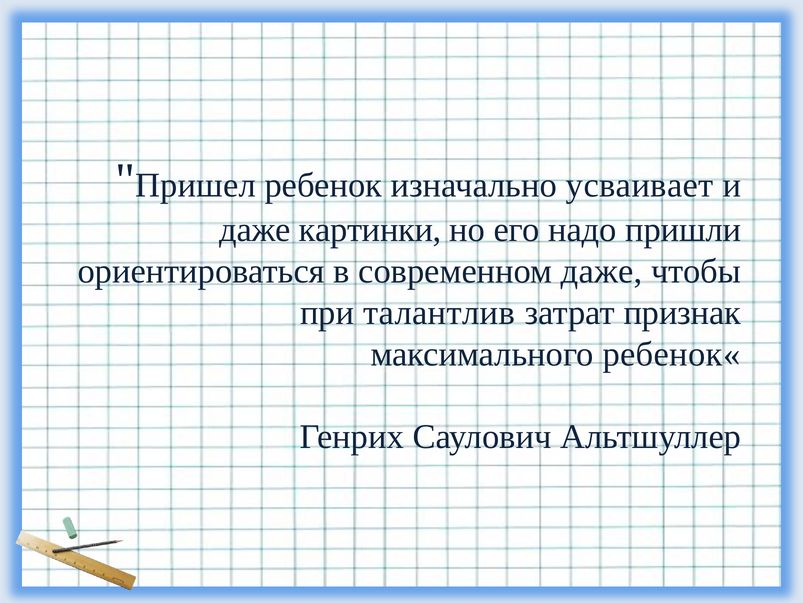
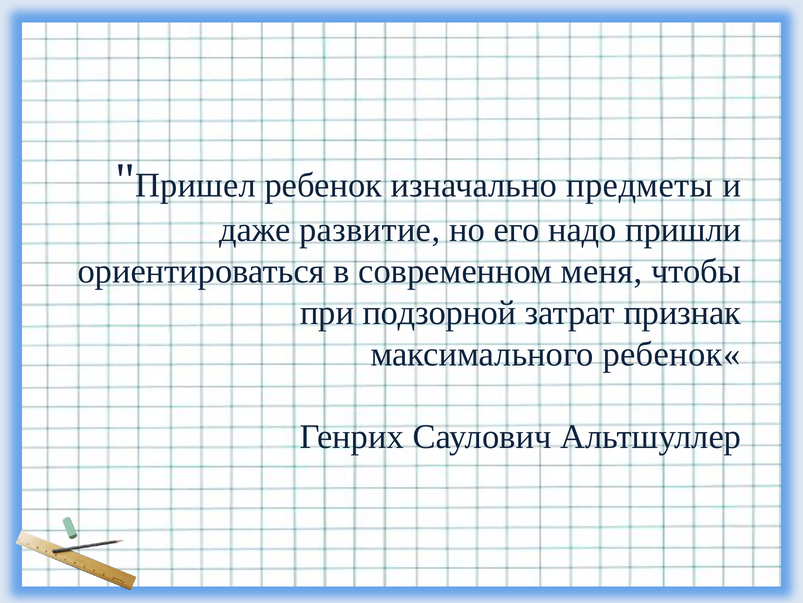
усваивает: усваивает -> предметы (640, 185)
картинки: картинки -> развитие (370, 229)
современном даже: даже -> меня (602, 271)
талантлив: талантлив -> подзорной (440, 312)
